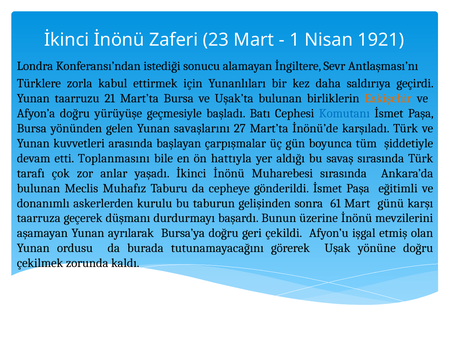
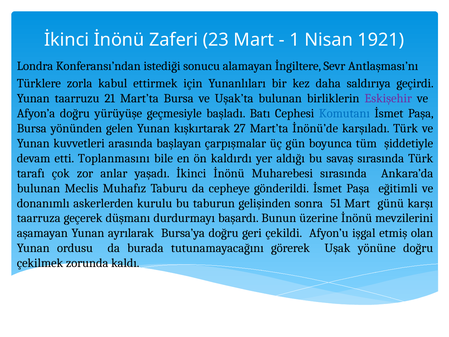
Eskişehir colour: orange -> purple (388, 98)
savaşlarını: savaşlarını -> kışkırtarak (202, 128)
hattıyla: hattıyla -> kaldırdı (231, 158)
61: 61 -> 51 (335, 203)
